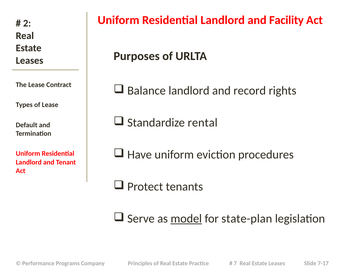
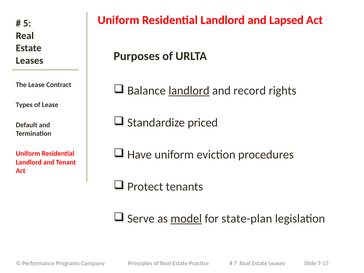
Facility: Facility -> Lapsed (286, 20)
2: 2 -> 5 (27, 23)
landlord underline: none -> present (189, 91)
rental: rental -> priced (203, 123)
